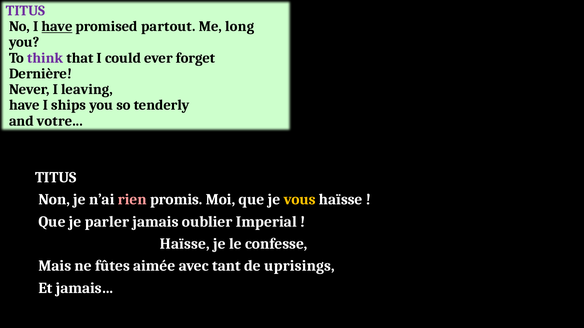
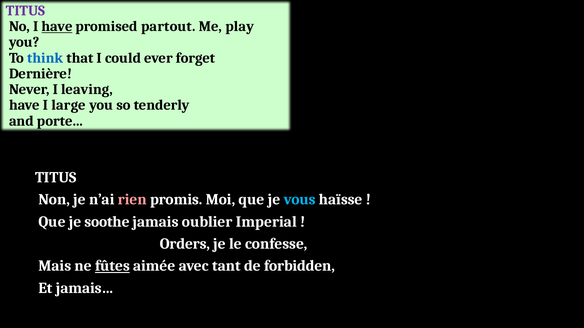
long: long -> play (240, 26)
think colour: purple -> blue (45, 58)
ships: ships -> large (69, 105)
votre: votre -> porte (60, 121)
vous colour: yellow -> light blue (300, 200)
parler: parler -> soothe (107, 222)
Haïsse: Haïsse -> Orders (185, 244)
fûtes underline: none -> present (112, 266)
uprisings: uprisings -> forbidden (300, 266)
